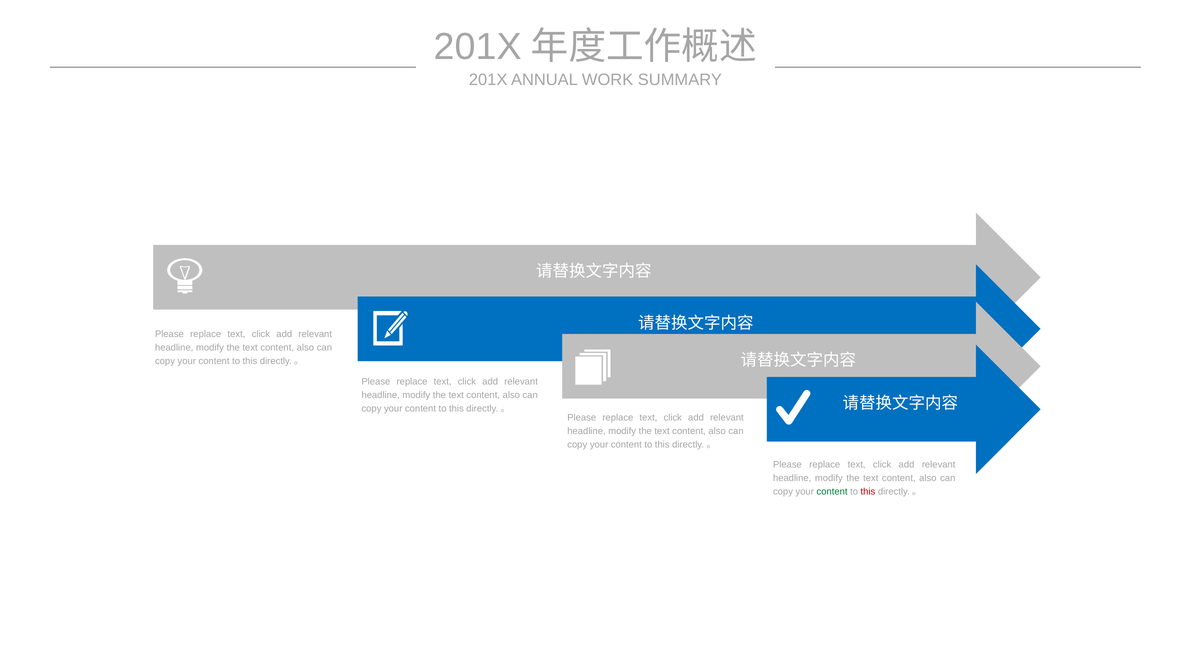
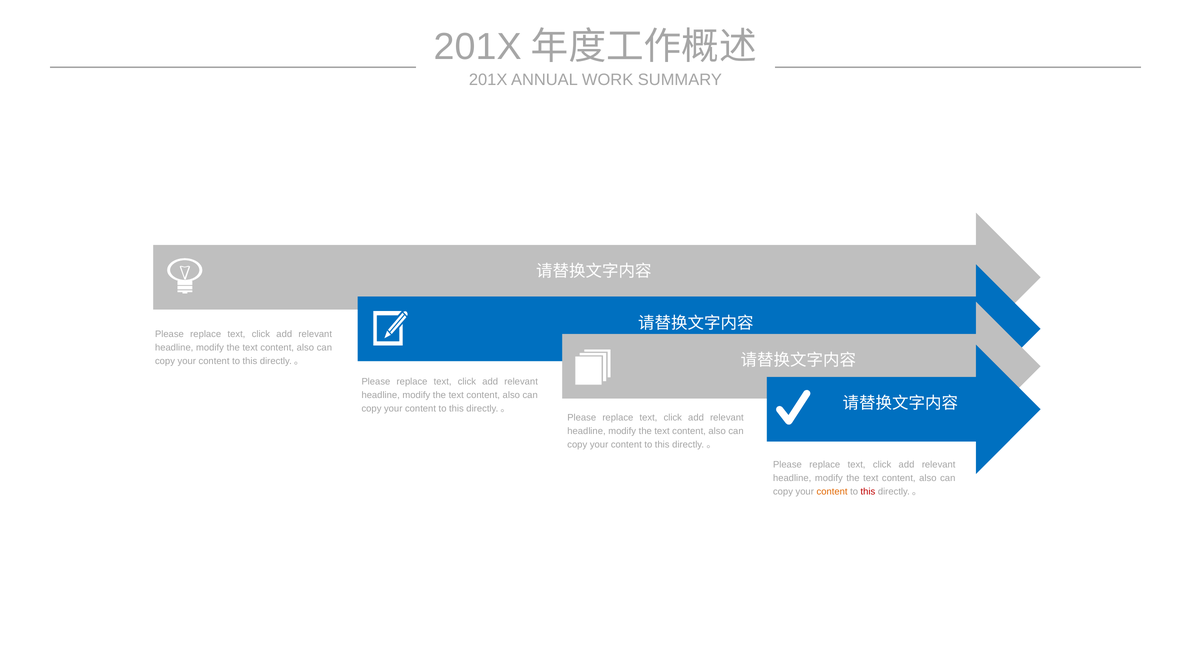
content colour: green -> orange (832, 492)
